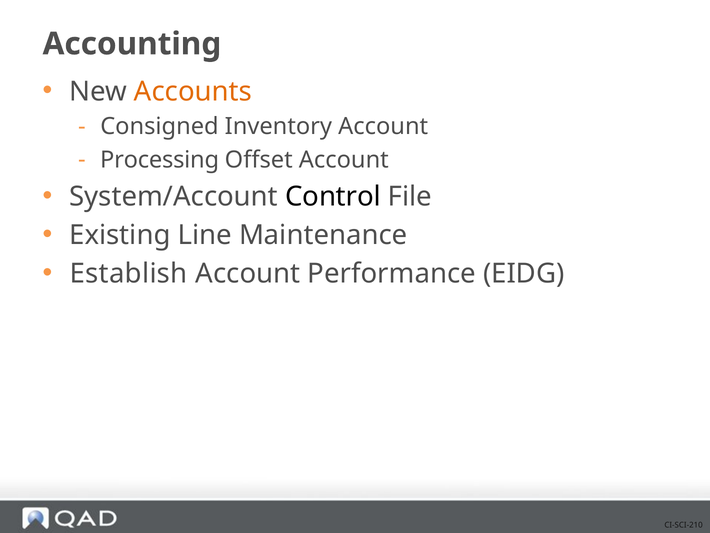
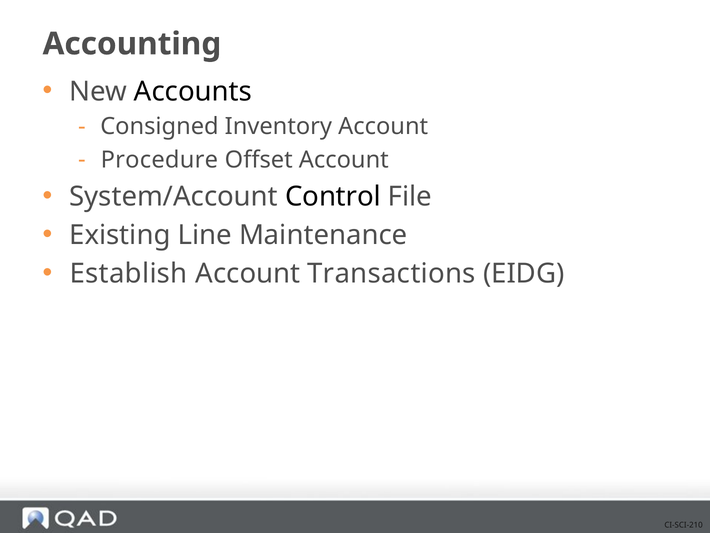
Accounts colour: orange -> black (193, 91)
Processing: Processing -> Procedure (159, 160)
Performance: Performance -> Transactions (392, 274)
